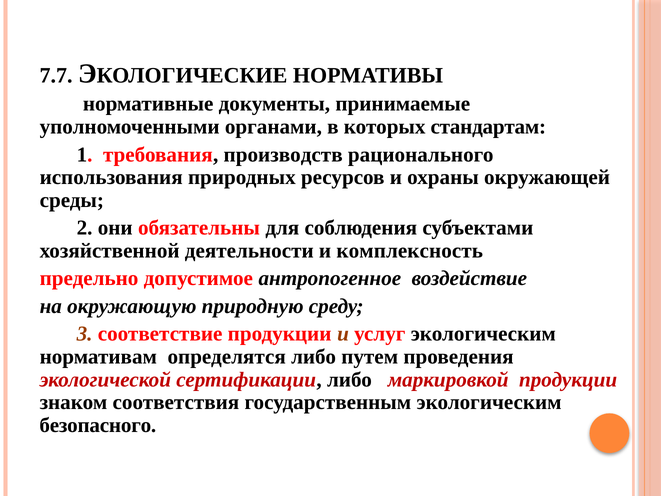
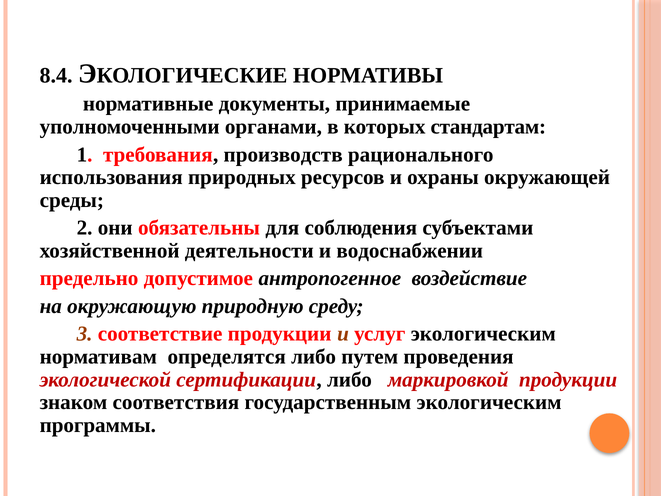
7.7: 7.7 -> 8.4 (56, 76)
комплексность: комплексность -> водоснабжении (410, 251)
безопасного: безопасного -> программы (98, 425)
